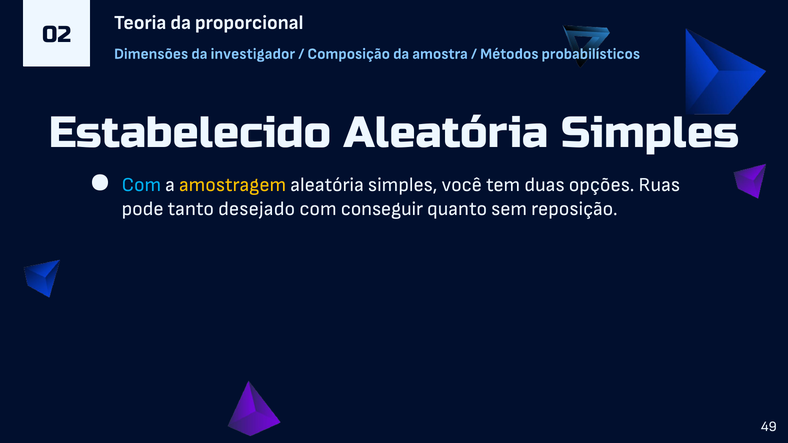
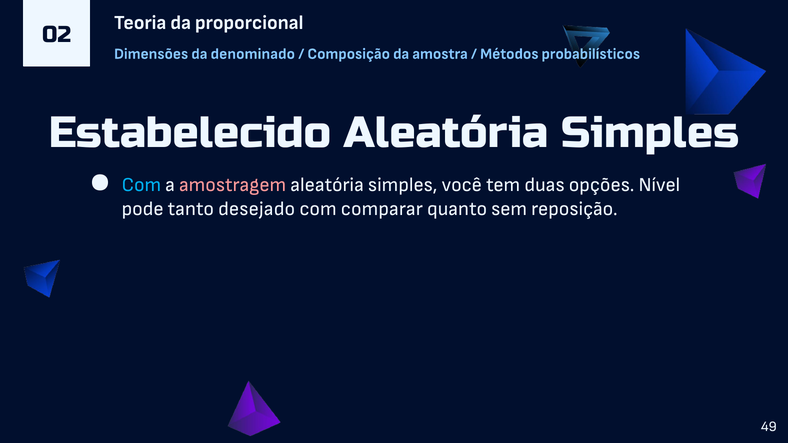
investigador: investigador -> denominado (253, 54)
amostragem colour: yellow -> pink (233, 185)
Ruas: Ruas -> Nível (659, 185)
conseguir: conseguir -> comparar (382, 209)
